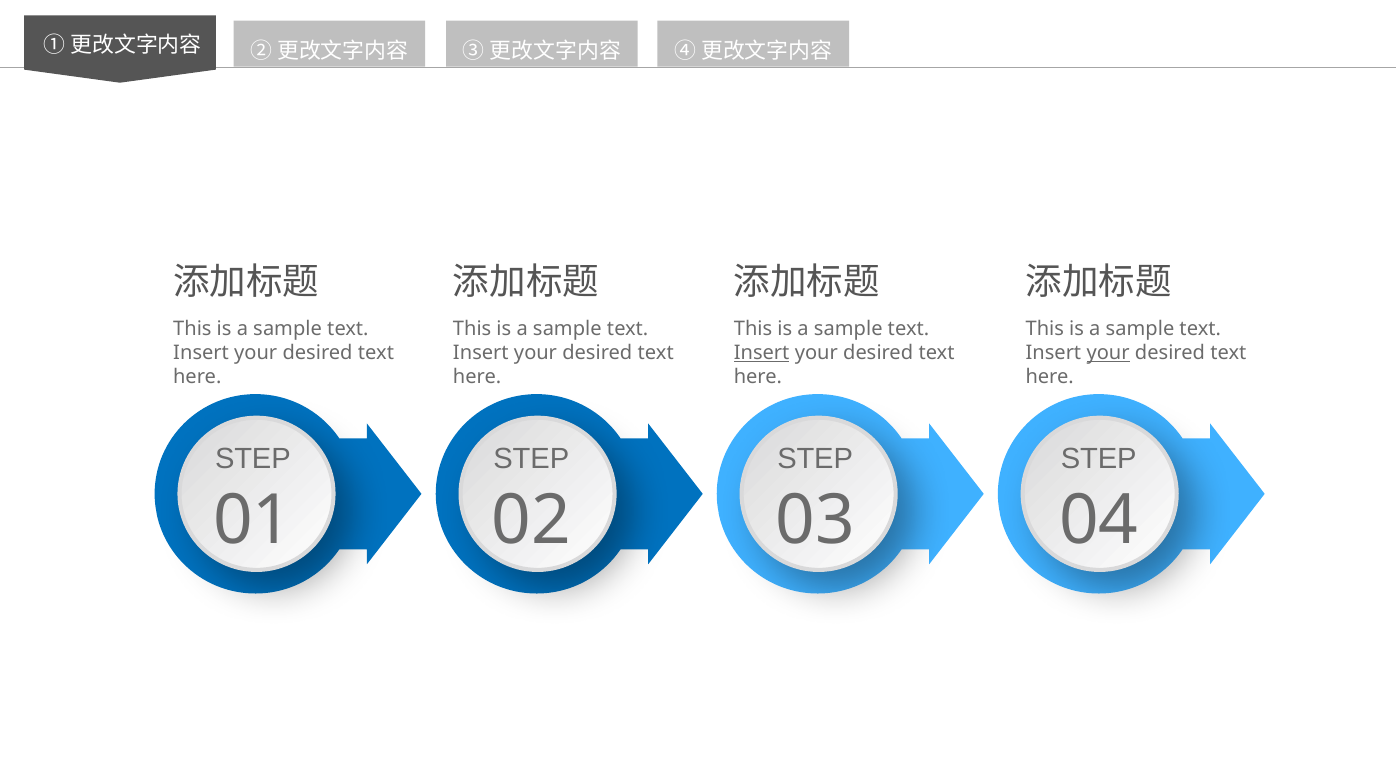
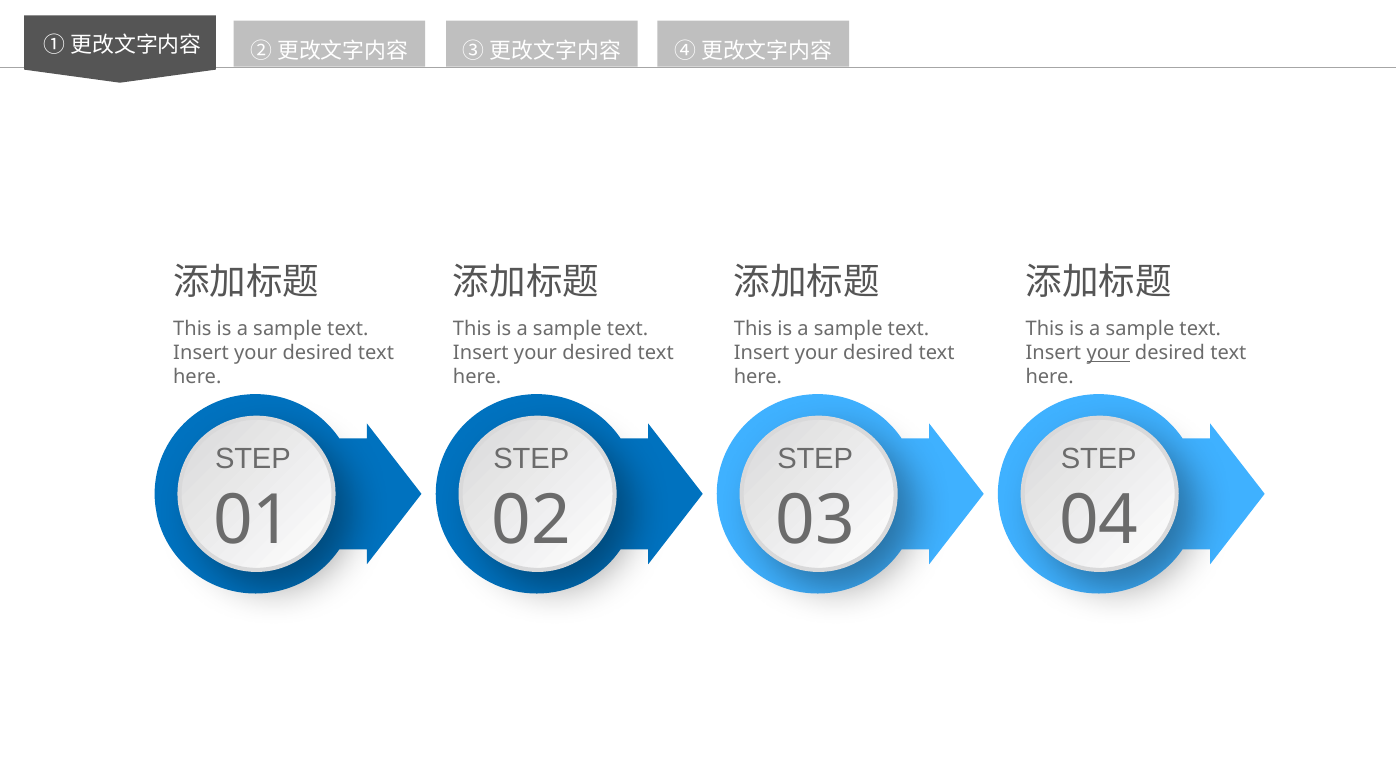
Insert underline: present -> none (762, 353)
